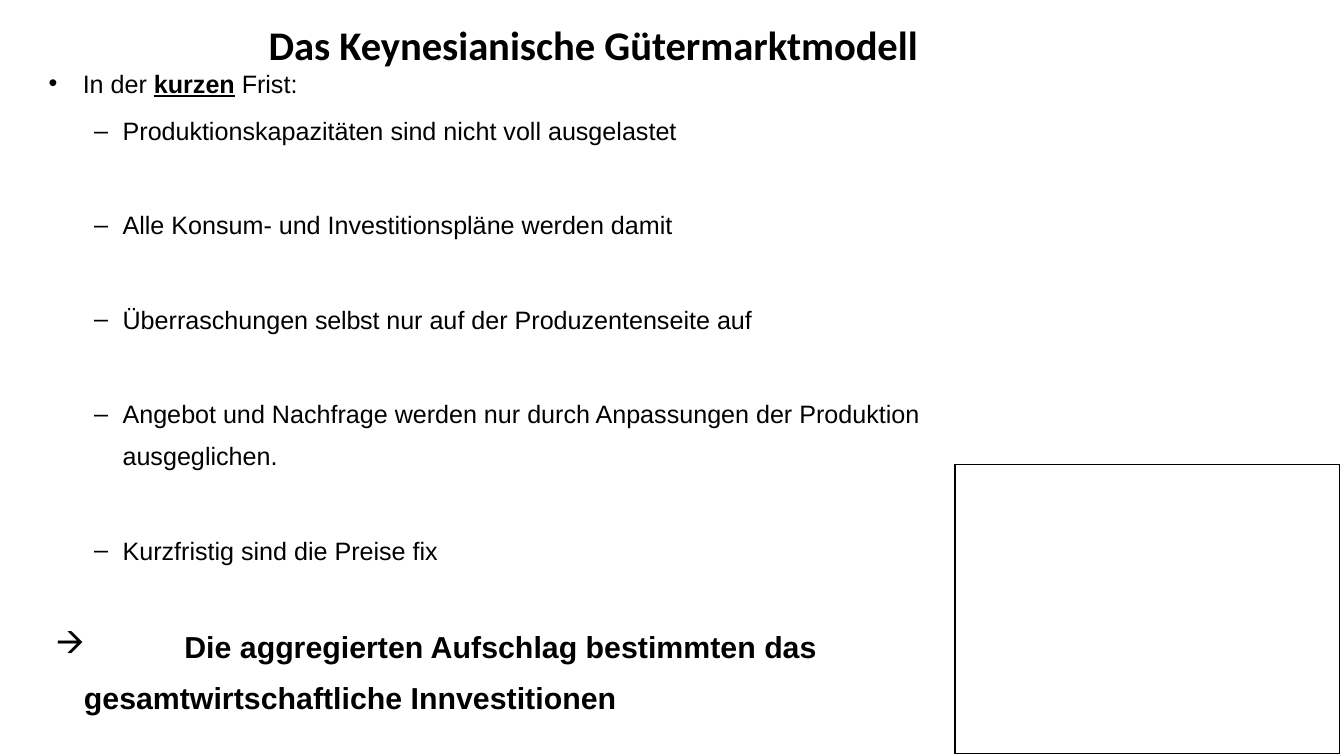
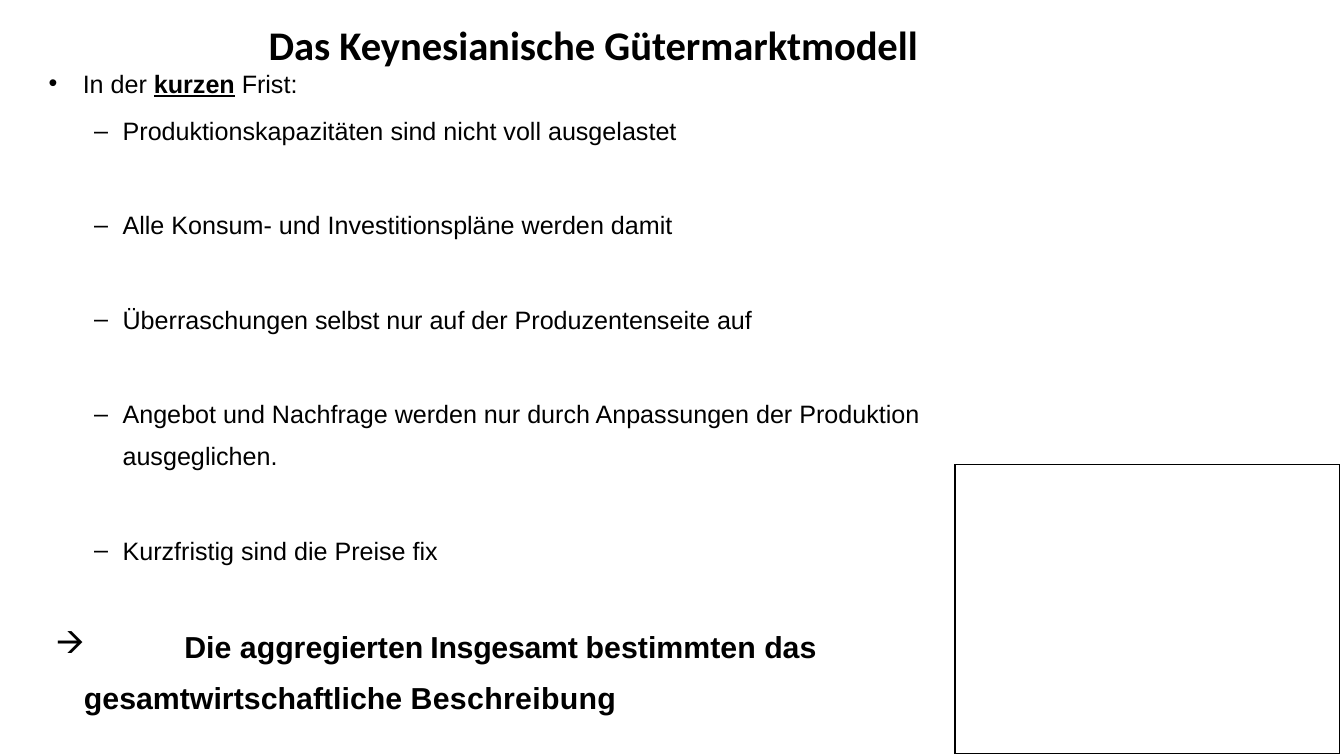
Aufschlag: Aufschlag -> Insgesamt (504, 648)
Innvestitionen: Innvestitionen -> Beschreibung (513, 699)
